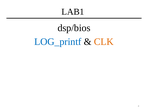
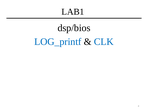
CLK colour: orange -> blue (104, 42)
